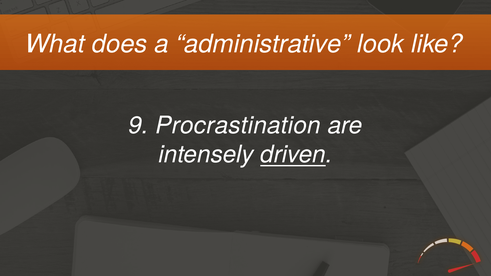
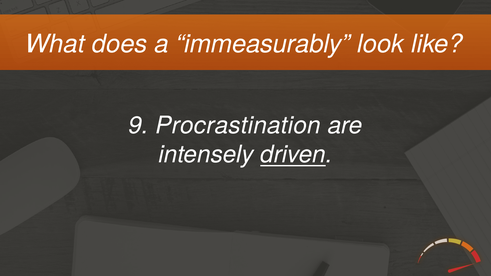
administrative: administrative -> immeasurably (263, 44)
